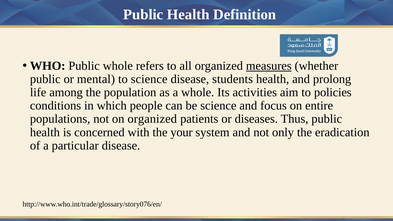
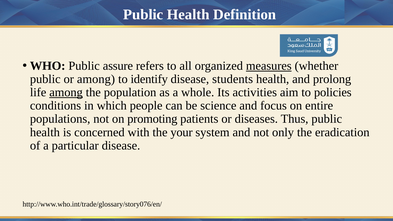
Public whole: whole -> assure (118, 66)
or mental: mental -> among (96, 79)
to science: science -> identify (149, 79)
among underline: none -> present (66, 92)
on organized: organized -> promoting (152, 119)
